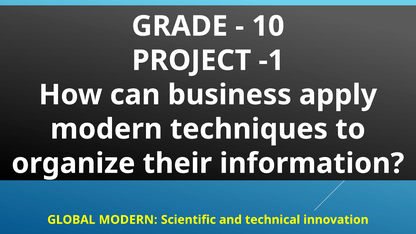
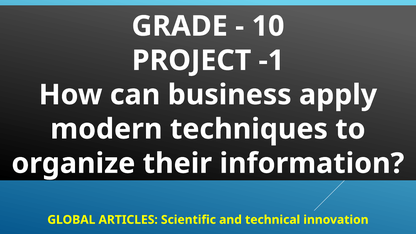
GLOBAL MODERN: MODERN -> ARTICLES (128, 220)
